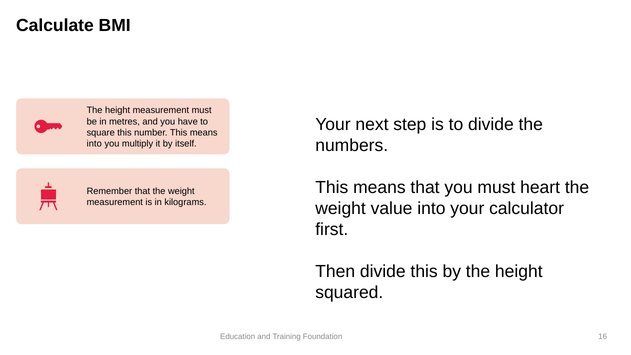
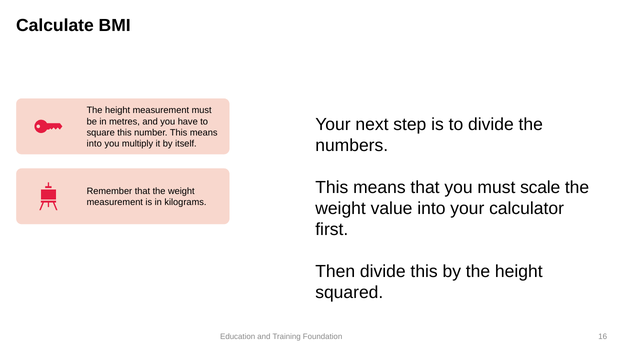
heart: heart -> scale (540, 187)
